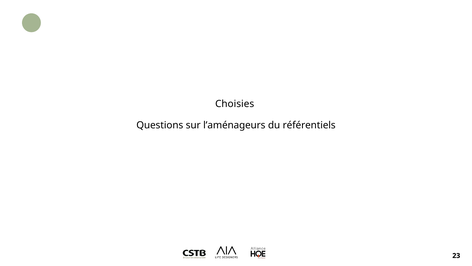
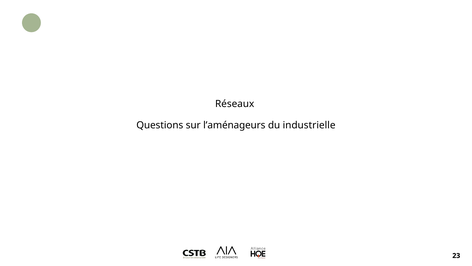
Choisies: Choisies -> Réseaux (235, 104)
référentiels: référentiels -> industrielle (309, 125)
